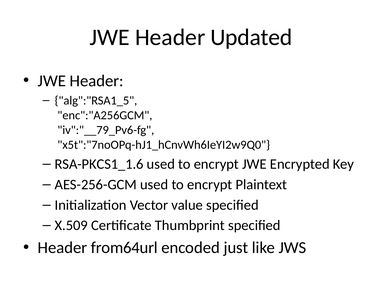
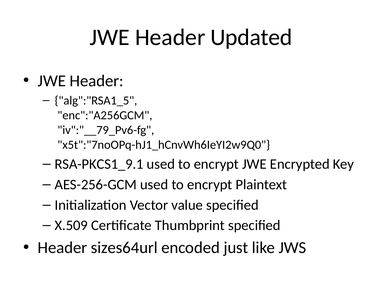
RSA-PKCS1_1.6: RSA-PKCS1_1.6 -> RSA-PKCS1_9.1 (99, 164)
from64url: from64url -> sizes64url (124, 248)
